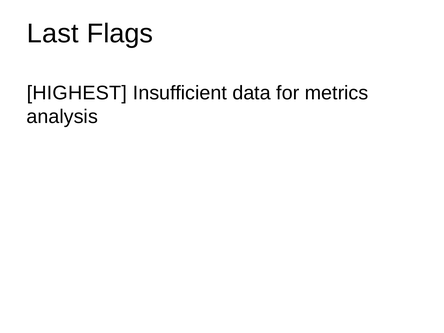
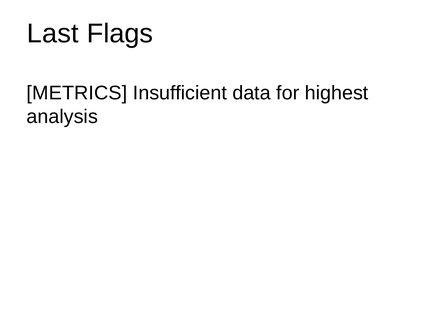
HIGHEST: HIGHEST -> METRICS (77, 93)
metrics: metrics -> highest (337, 93)
